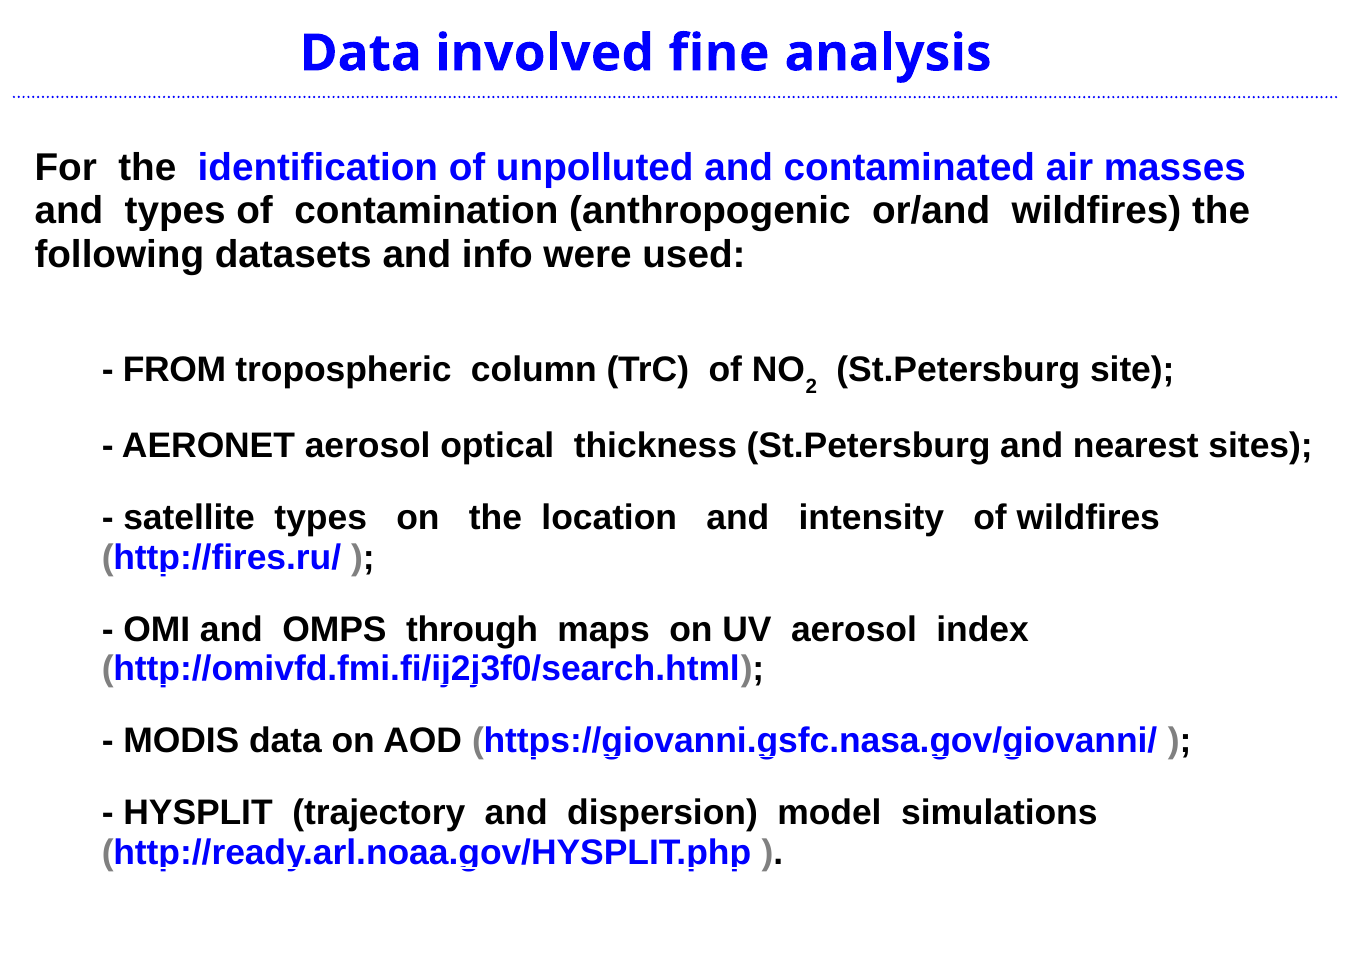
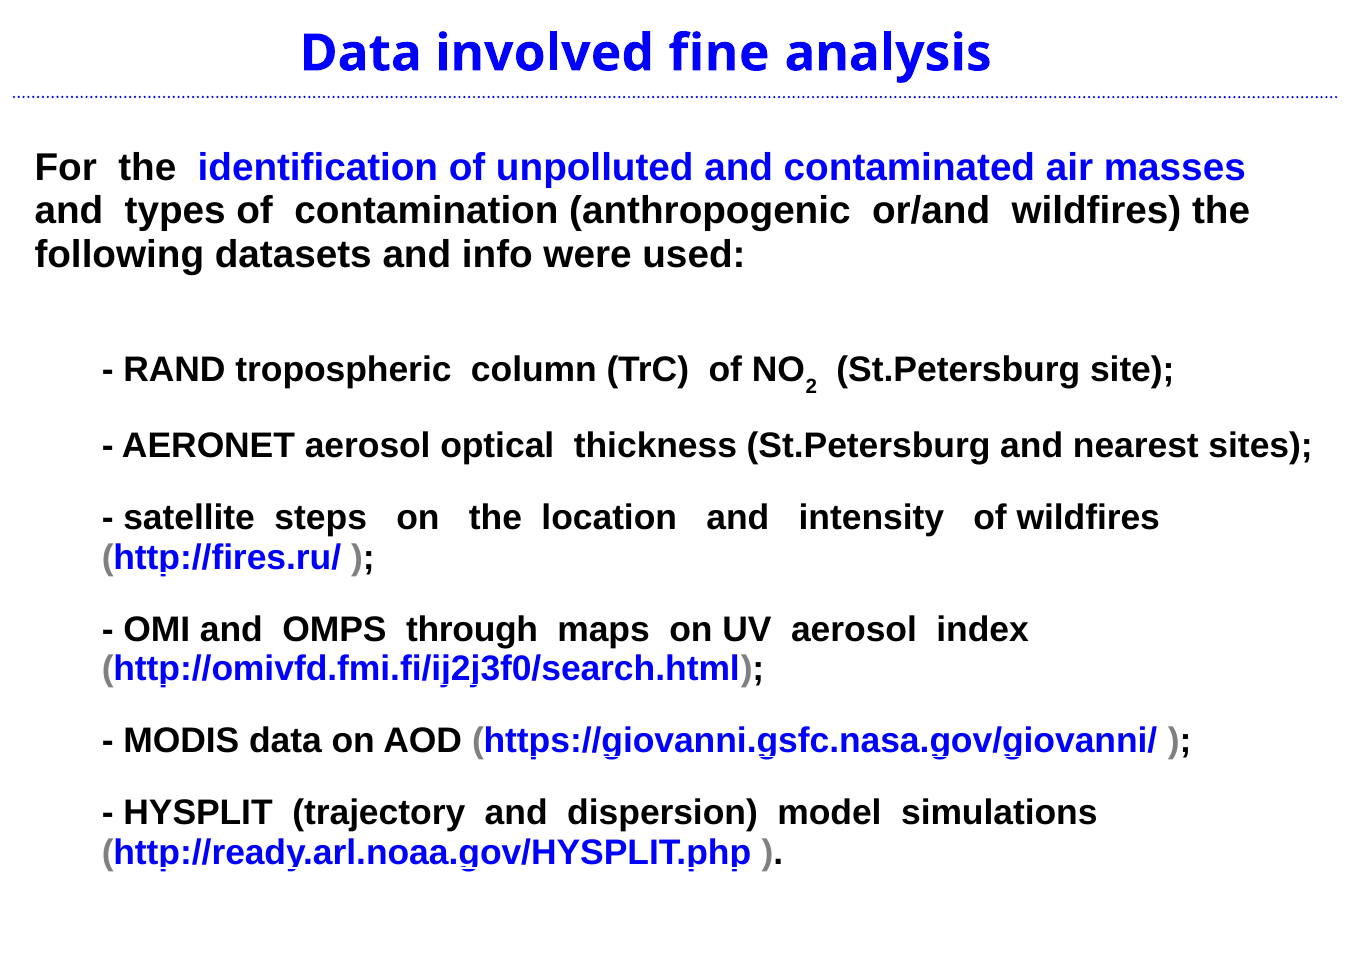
FROM: FROM -> RAND (174, 370)
satellite types: types -> steps (321, 518)
